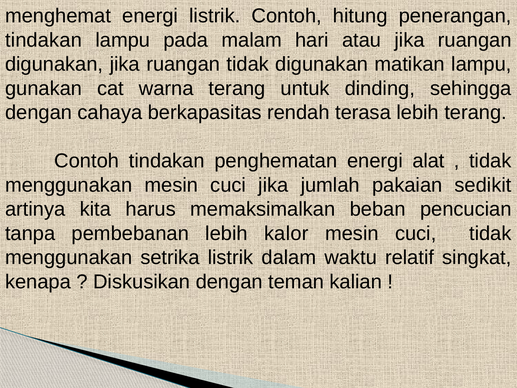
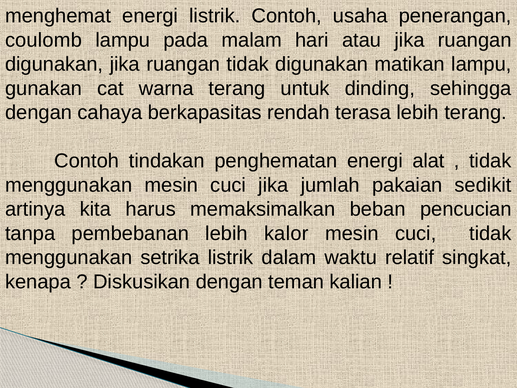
hitung: hitung -> usaha (360, 16)
tindakan: tindakan -> coulomb (43, 40)
